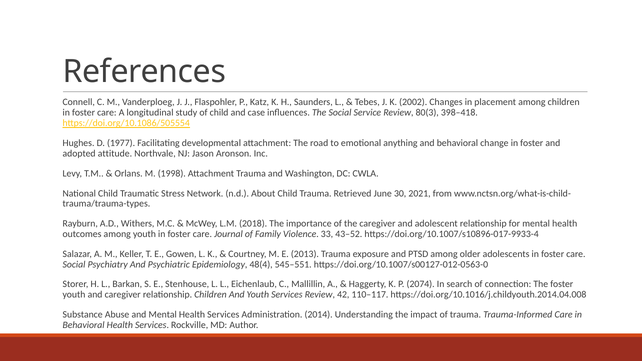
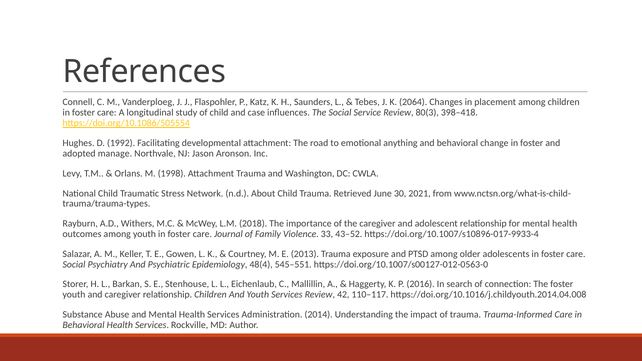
2002: 2002 -> 2064 (413, 102)
1977: 1977 -> 1992 (121, 143)
attitude: attitude -> manage (115, 154)
2074: 2074 -> 2016 (421, 284)
